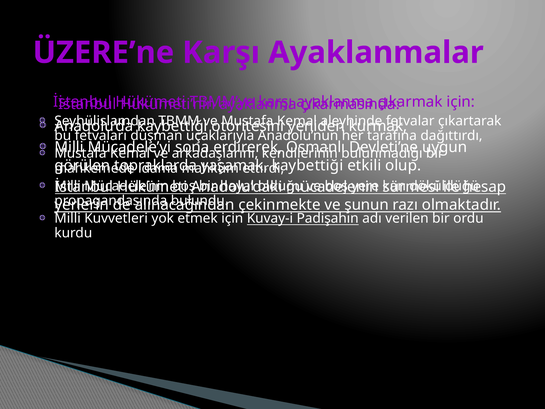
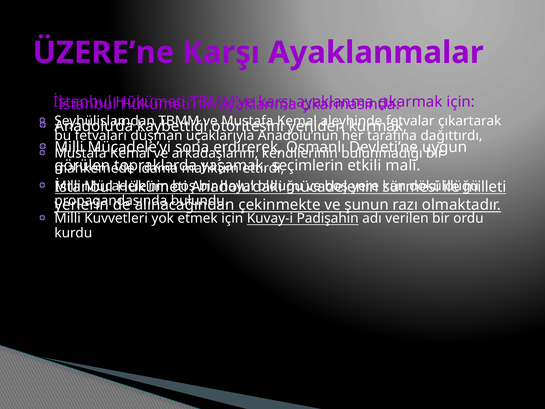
kaybettiği: kaybettiği -> seçimlerin (308, 165)
olup: olup -> mali (403, 165)
hesap: hesap -> milleti (485, 187)
